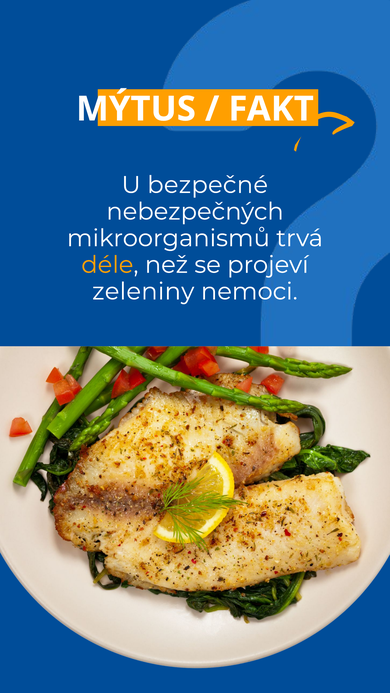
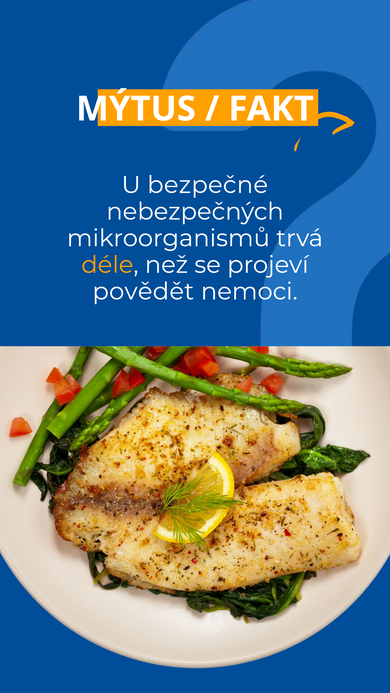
zeleniny: zeleniny -> povědět (143, 292)
